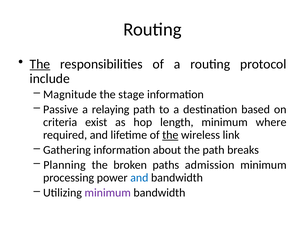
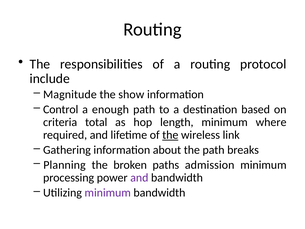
The underline: present -> none (40, 64)
stage: stage -> show (131, 94)
Passive: Passive -> Control (61, 109)
relaying: relaying -> enough (110, 109)
exist: exist -> total (96, 122)
and colour: blue -> purple (139, 178)
